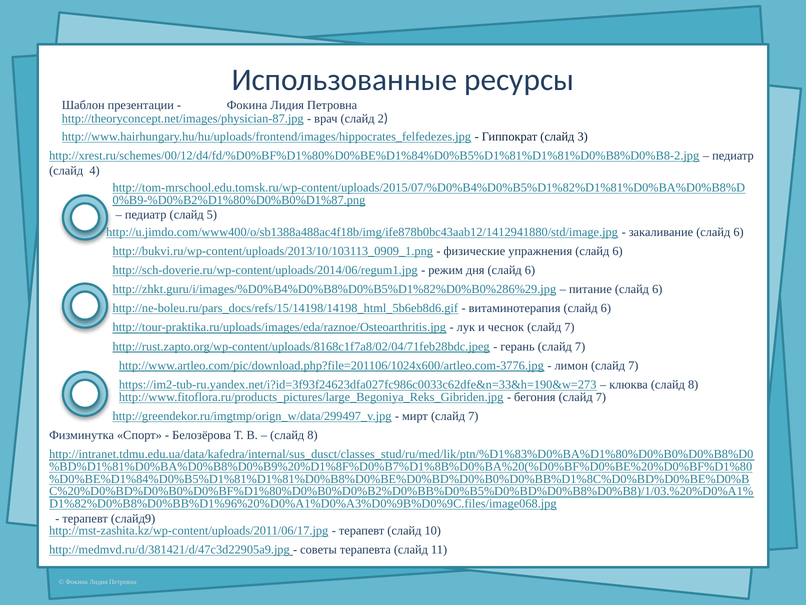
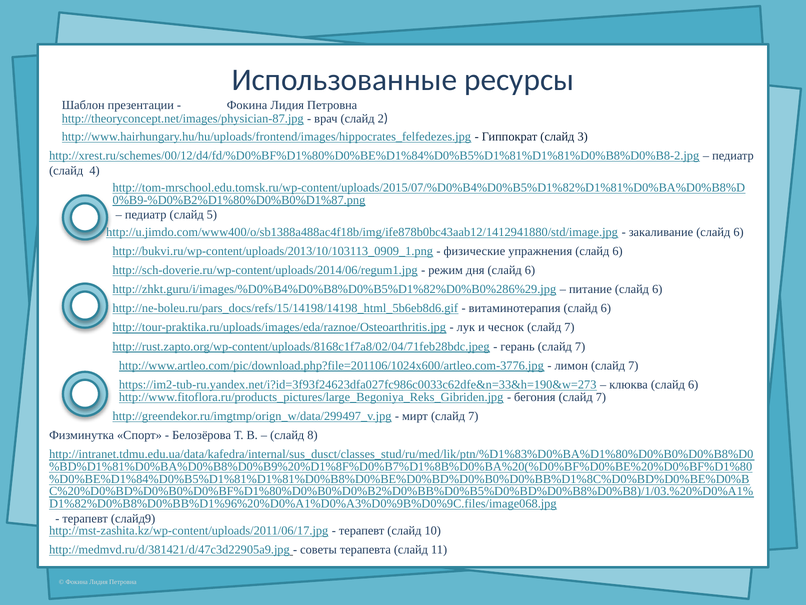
клюква слайд 8: 8 -> 6 (693, 384)
